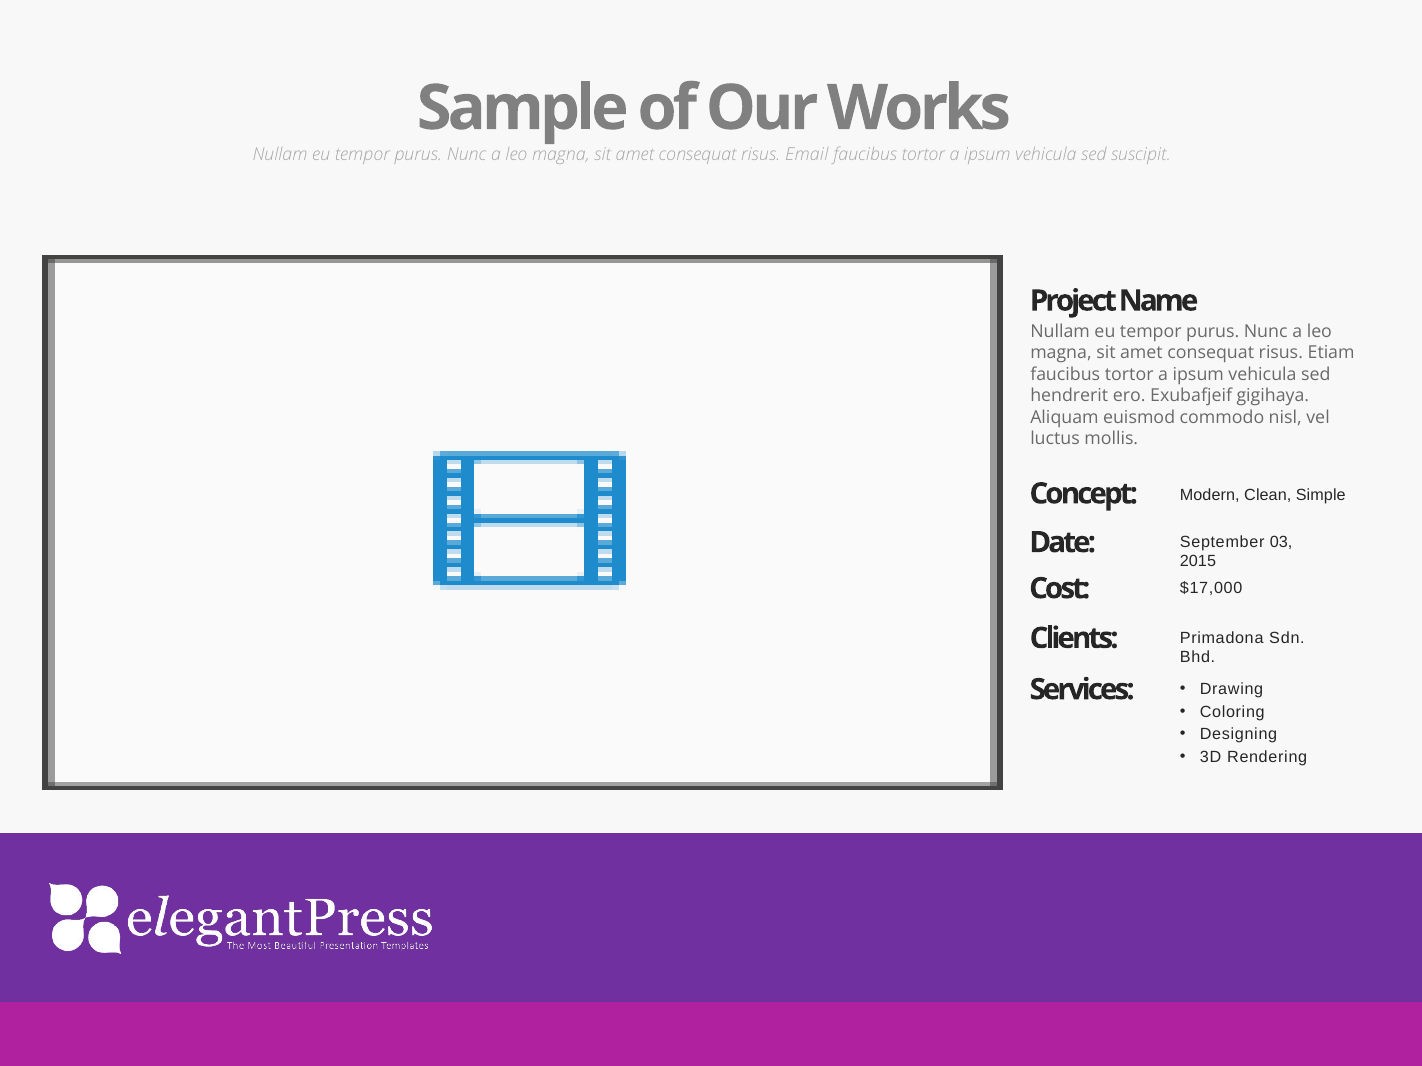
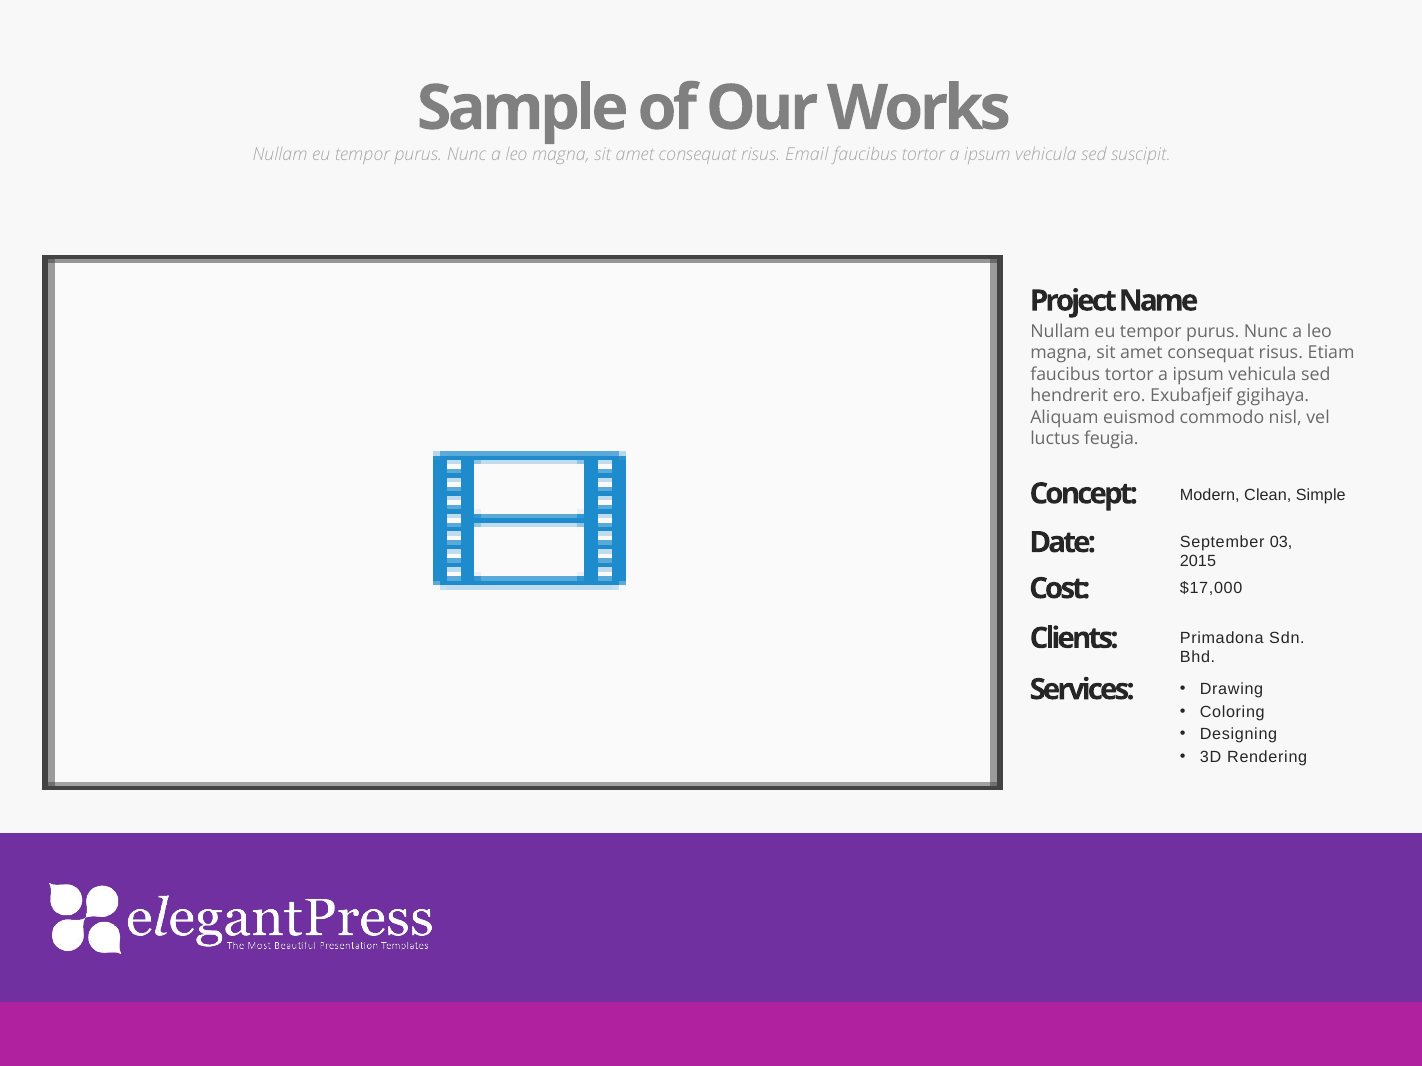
mollis: mollis -> feugia (1111, 439)
